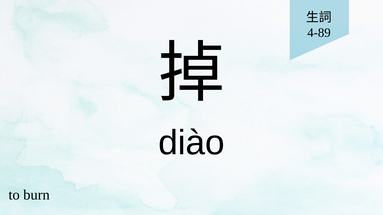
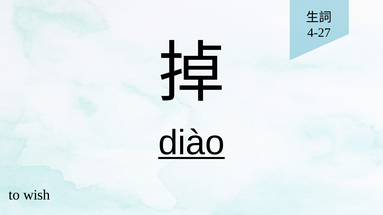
4-89: 4-89 -> 4-27 (319, 33)
diào underline: none -> present (191, 143)
burn: burn -> wish (37, 195)
